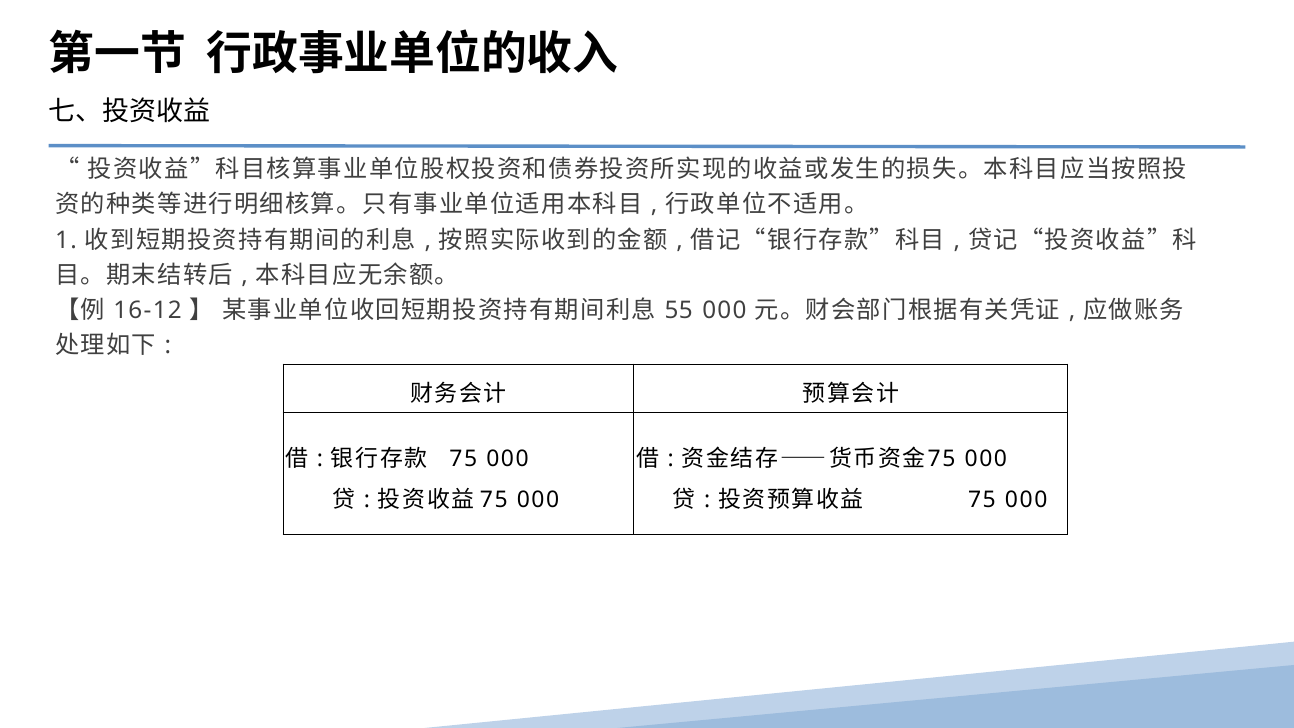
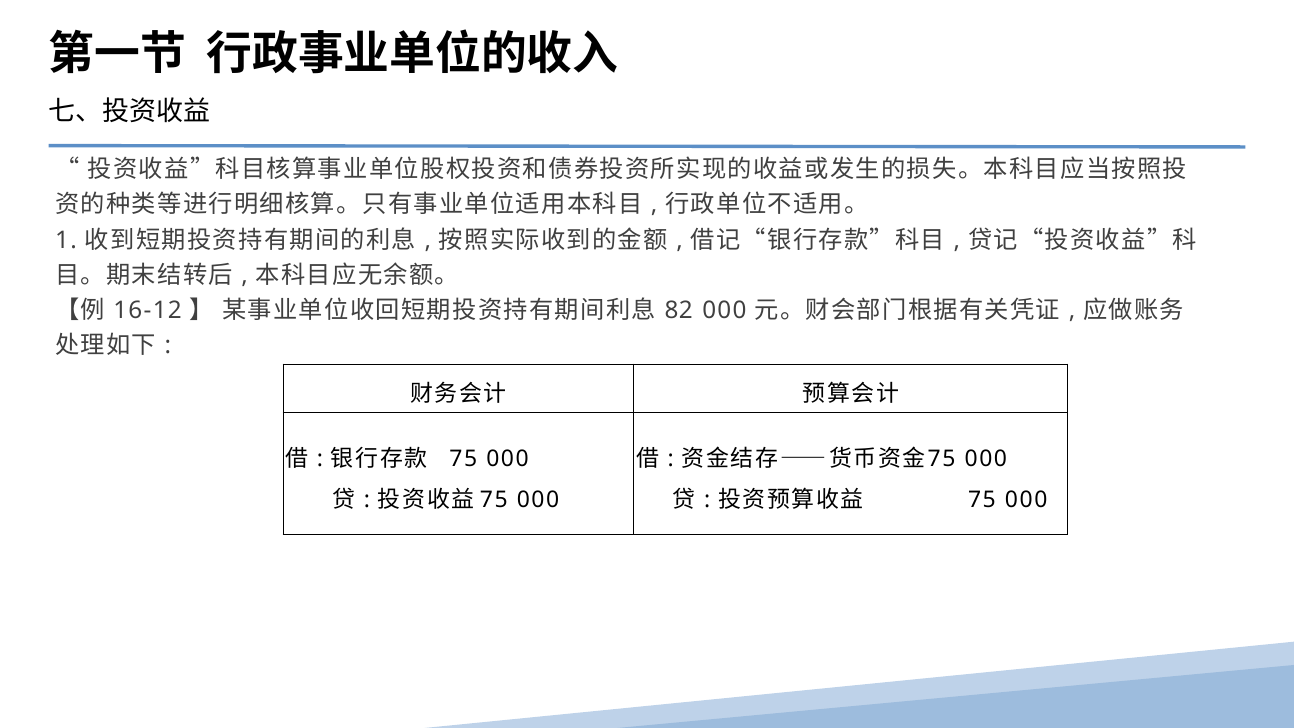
55: 55 -> 82 (679, 311)
